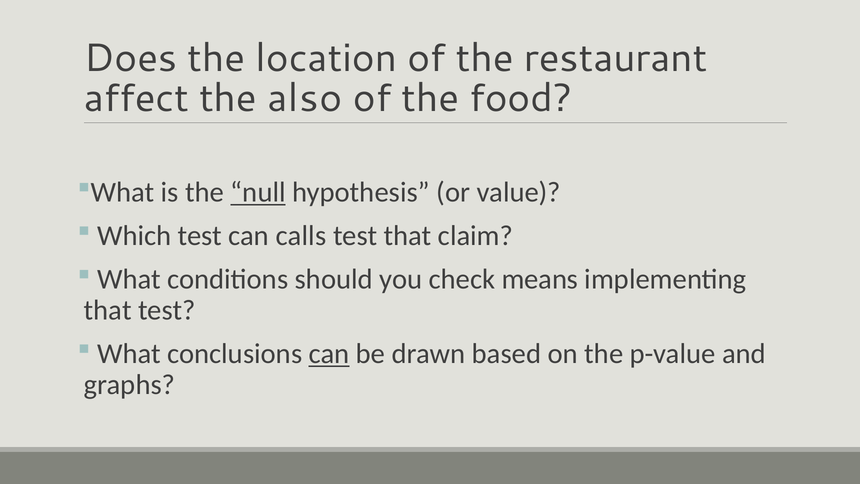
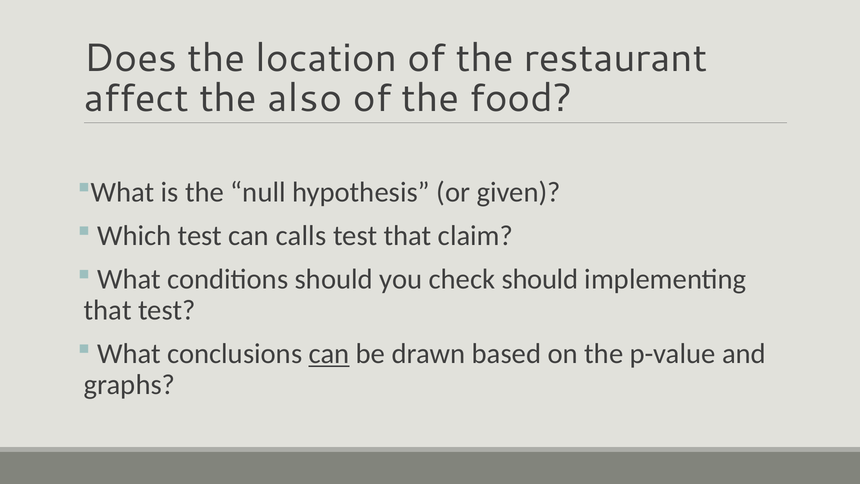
null underline: present -> none (258, 192)
value: value -> given (519, 192)
check means: means -> should (540, 279)
